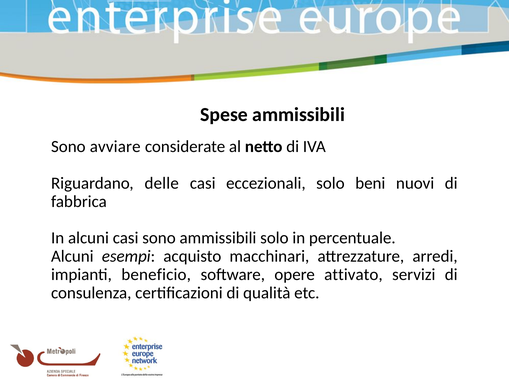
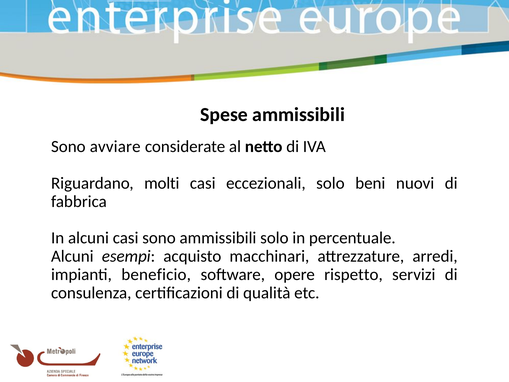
delle: delle -> molti (162, 183)
attivato: attivato -> rispetto (353, 275)
